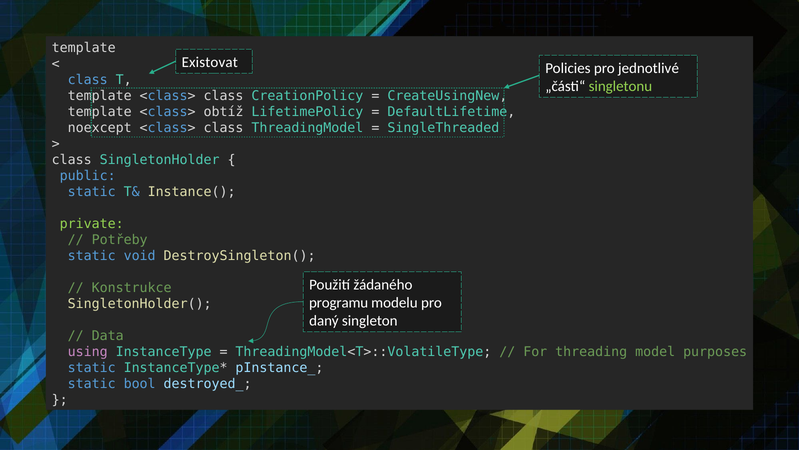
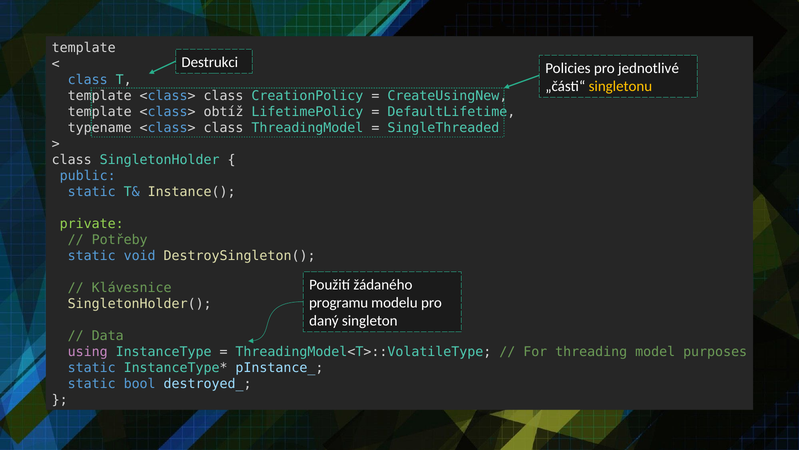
Existovat: Existovat -> Destrukci (210, 62)
singletonu colour: light green -> yellow (620, 86)
noexcept: noexcept -> typename (100, 128)
Konstrukce: Konstrukce -> Klávesnice (132, 288)
